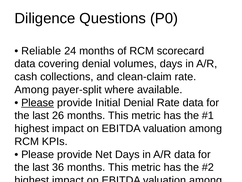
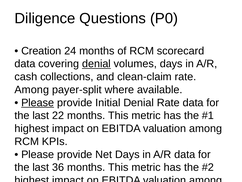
Reliable: Reliable -> Creation (41, 51)
denial underline: none -> present (96, 64)
26: 26 -> 22 (58, 115)
